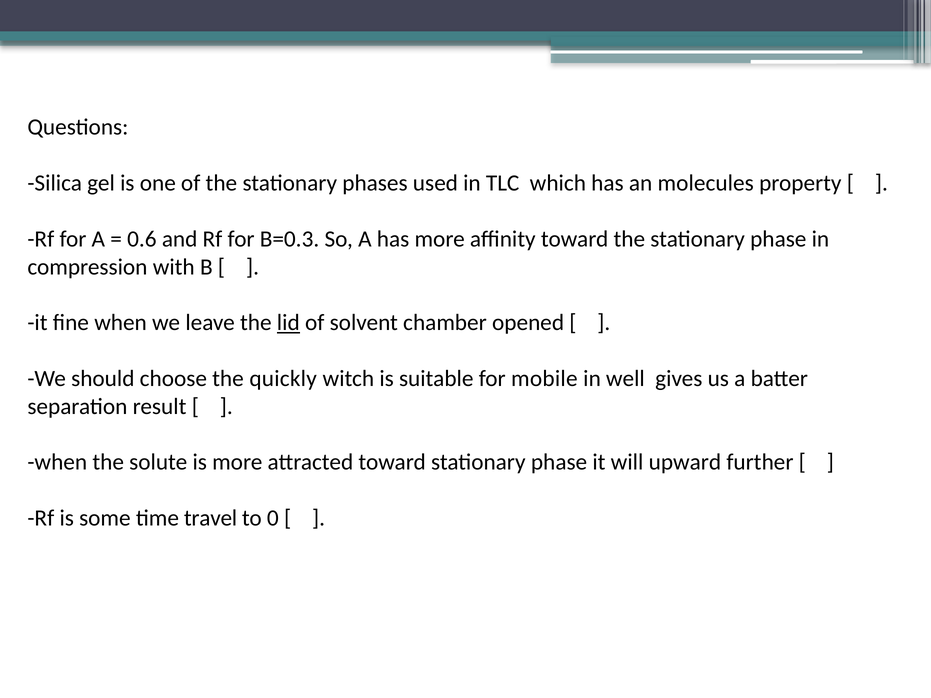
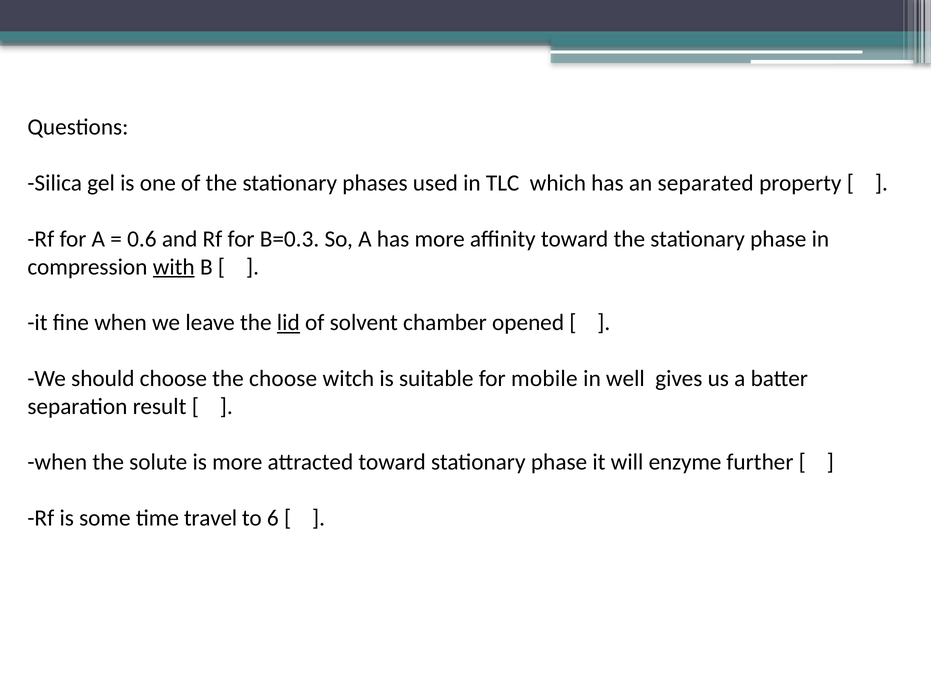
molecules: molecules -> separated (706, 183)
with underline: none -> present (174, 267)
the quickly: quickly -> choose (283, 379)
upward: upward -> enzyme (685, 462)
0: 0 -> 6 (273, 518)
